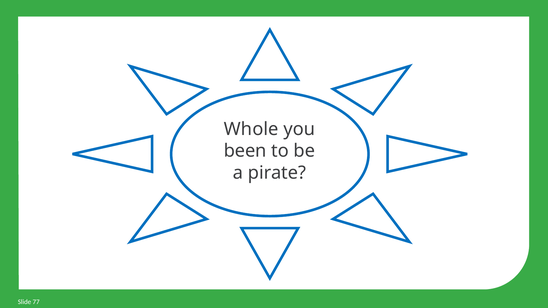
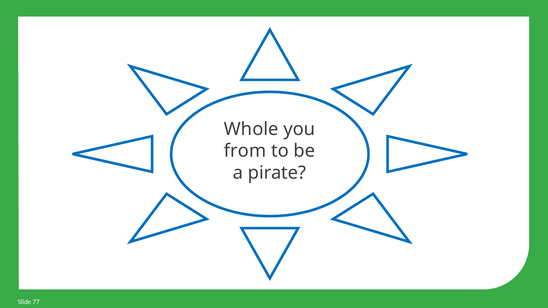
been: been -> from (245, 151)
